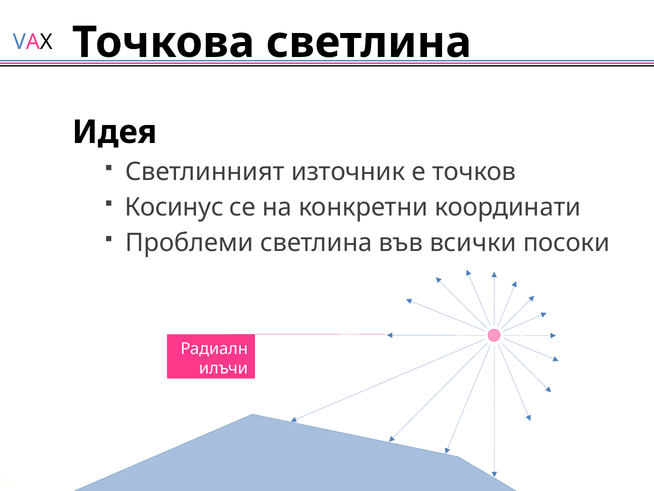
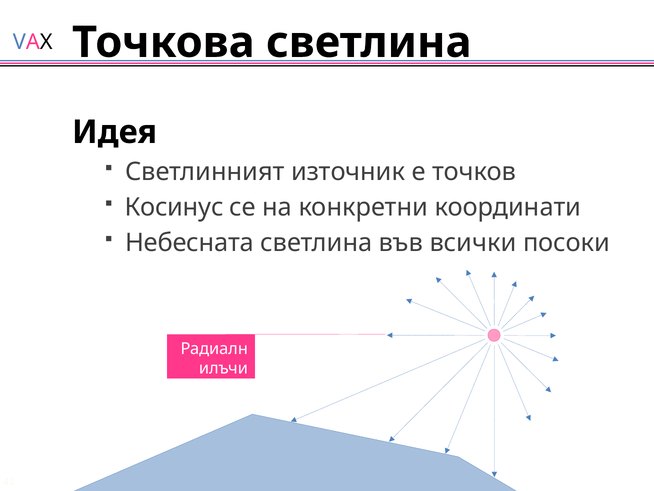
Проблеми: Проблеми -> Небесната (189, 243)
